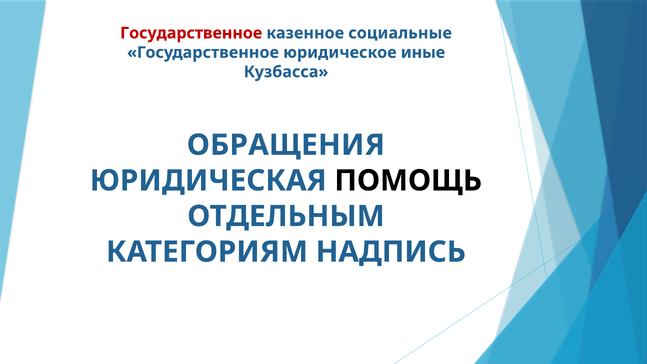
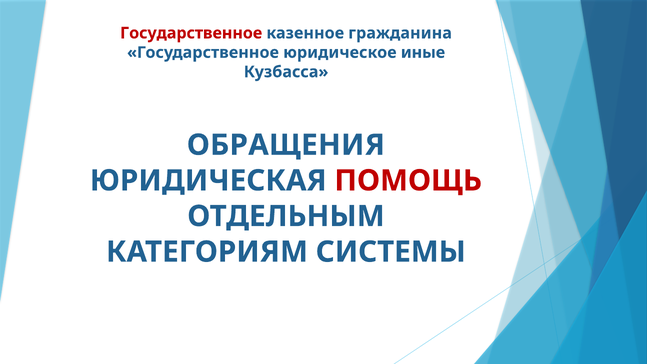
социальные: социальные -> гражданина (400, 33)
ПОМОЩЬ colour: black -> red (408, 181)
НАДПИСЬ: НАДПИСЬ -> СИСТЕМЫ (391, 252)
